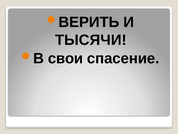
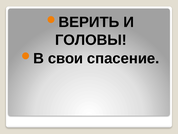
ТЫСЯЧИ: ТЫСЯЧИ -> ГОЛОВЫ (91, 40)
